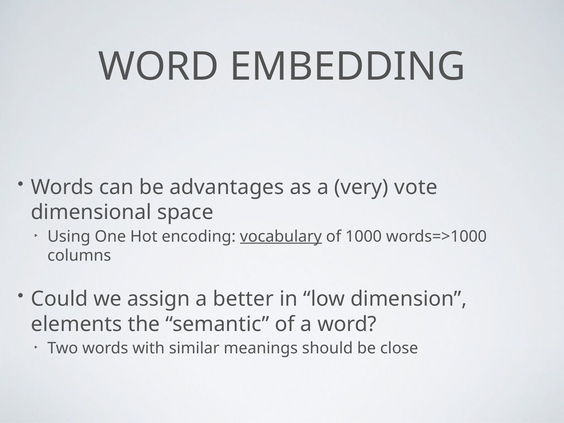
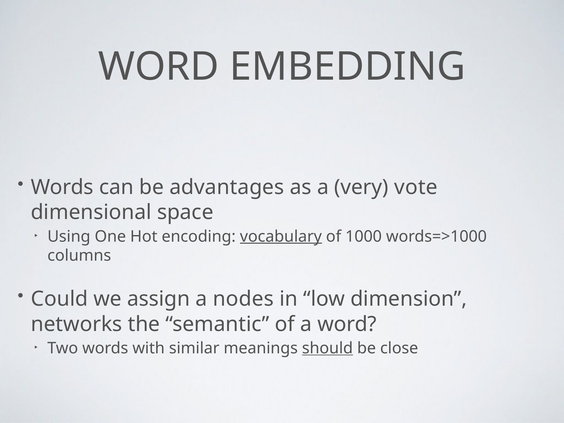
better: better -> nodes (243, 299)
elements: elements -> networks (77, 324)
should underline: none -> present (327, 348)
